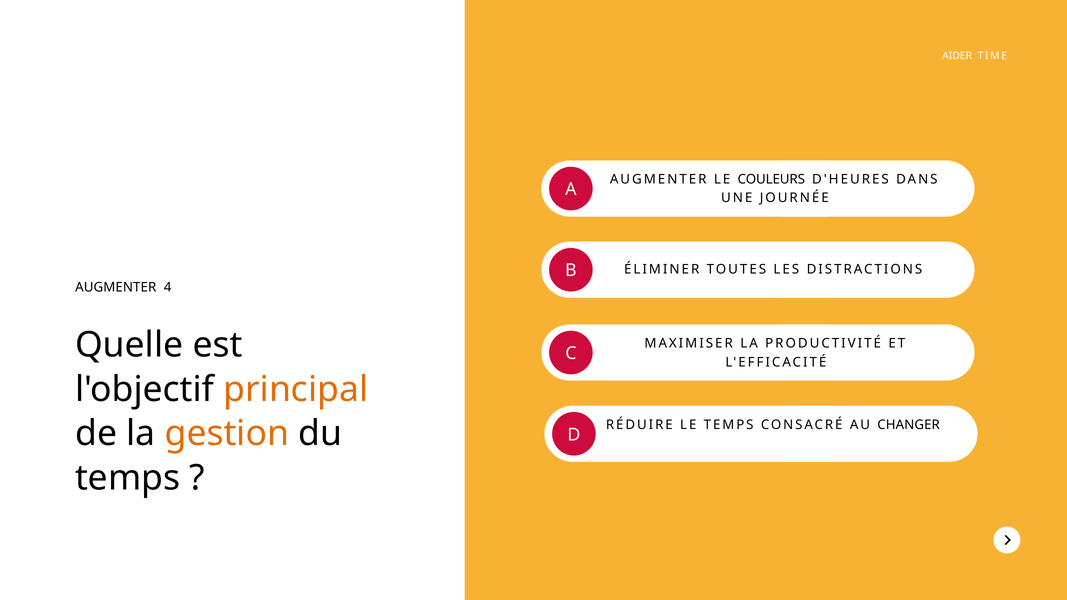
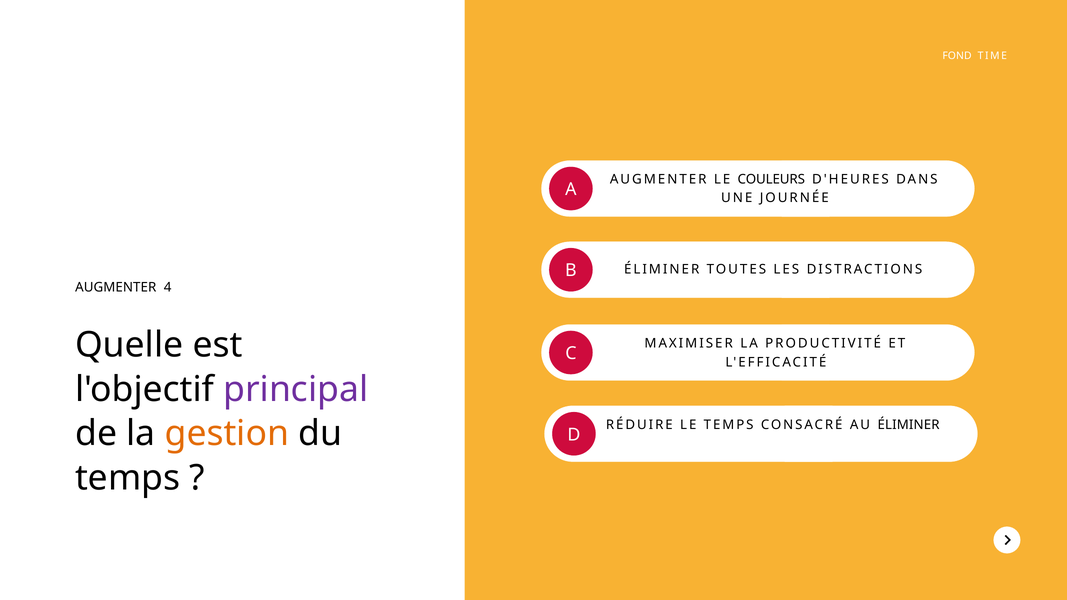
AIDER: AIDER -> FOND (957, 56)
principal colour: orange -> purple (296, 389)
AU CHANGER: CHANGER -> ÉLIMINER (909, 425)
